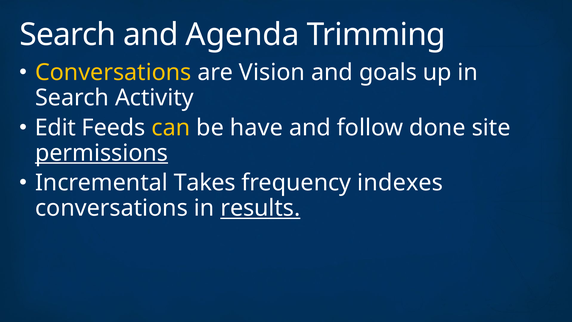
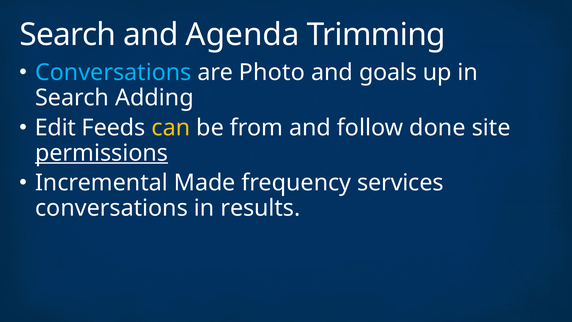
Conversations colour: yellow -> light blue (113, 72)
Vision: Vision -> Photo (272, 72)
Activity: Activity -> Adding (154, 98)
have: have -> from (257, 128)
Takes: Takes -> Made (205, 183)
indexes: indexes -> services (400, 183)
results underline: present -> none (260, 208)
